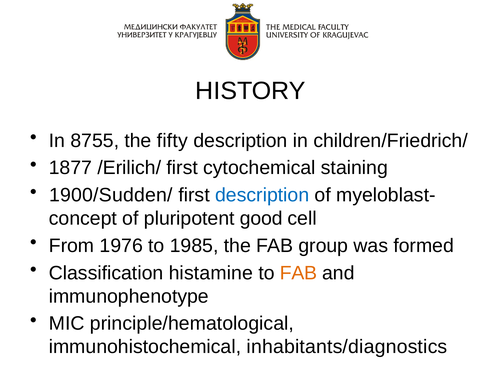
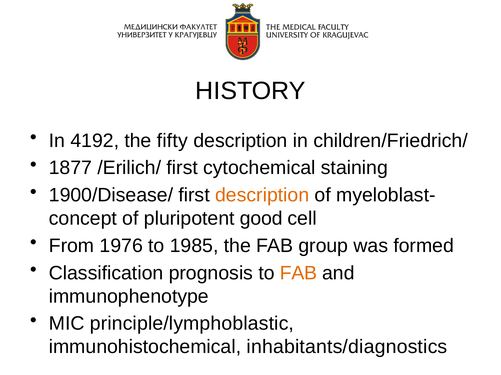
8755: 8755 -> 4192 (95, 141)
1900/Sudden/: 1900/Sudden/ -> 1900/Disease/ (111, 195)
description colour: blue -> orange (262, 195)
histamine: histamine -> prognosis (211, 273)
principle/hematological: principle/hematological -> principle/lymphoblastic (192, 324)
